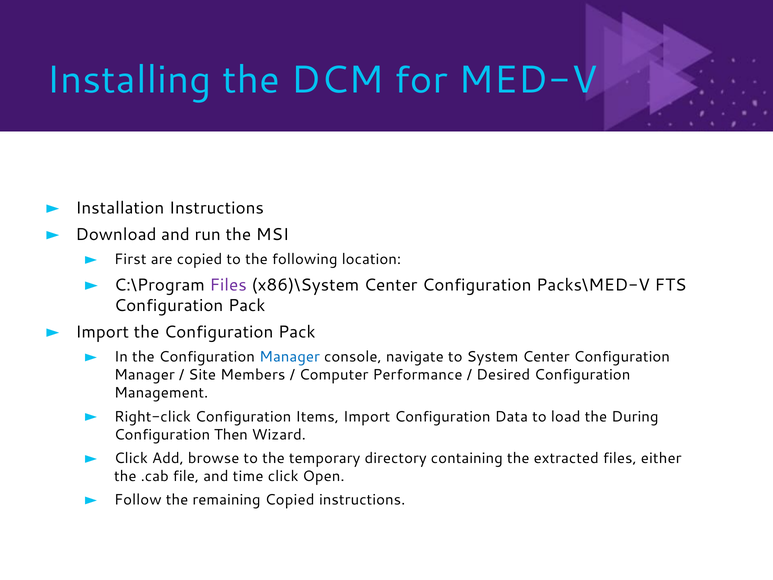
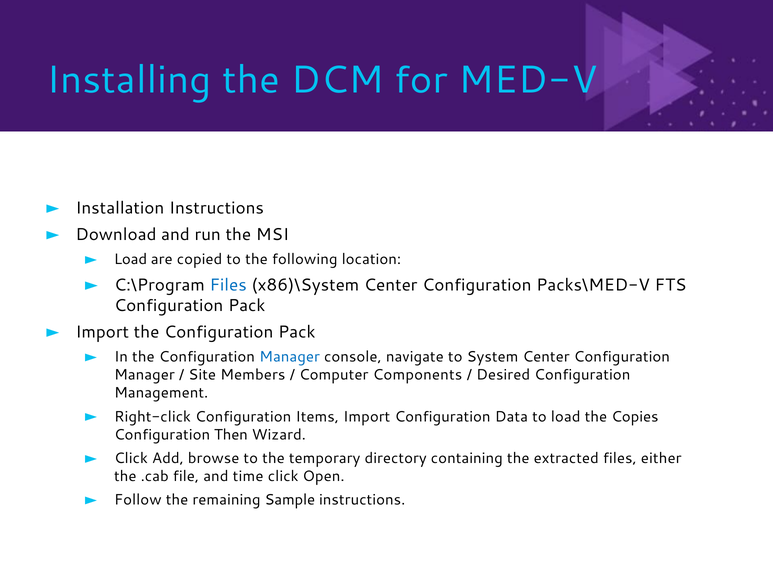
First: First -> Load (130, 259)
Files colour: purple -> blue (228, 285)
Performance: Performance -> Components (417, 375)
During: During -> Copies (635, 416)
remaining Copied: Copied -> Sample (290, 500)
